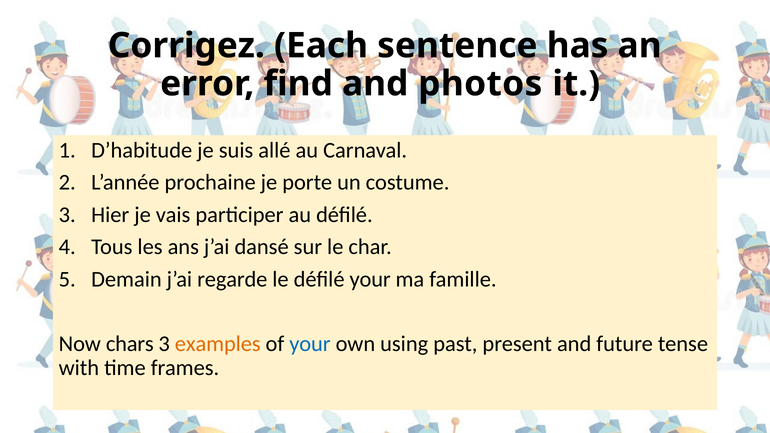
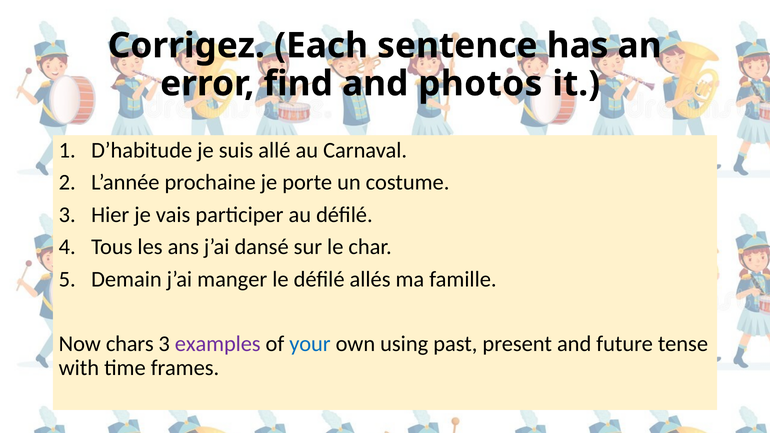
regarde: regarde -> manger (232, 279)
défilé your: your -> allés (370, 279)
examples colour: orange -> purple (218, 344)
